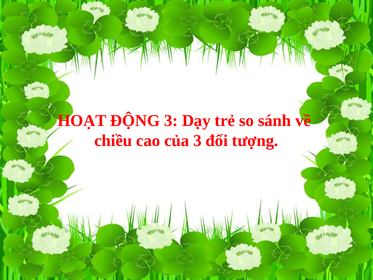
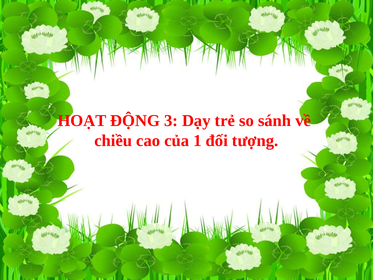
của 3: 3 -> 1 (197, 140)
